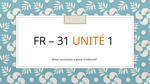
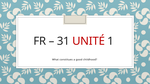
UNITÉ colour: orange -> red (89, 41)
